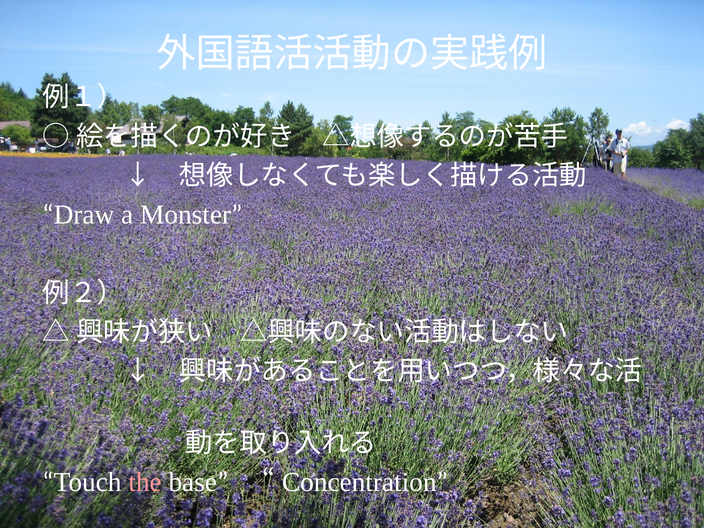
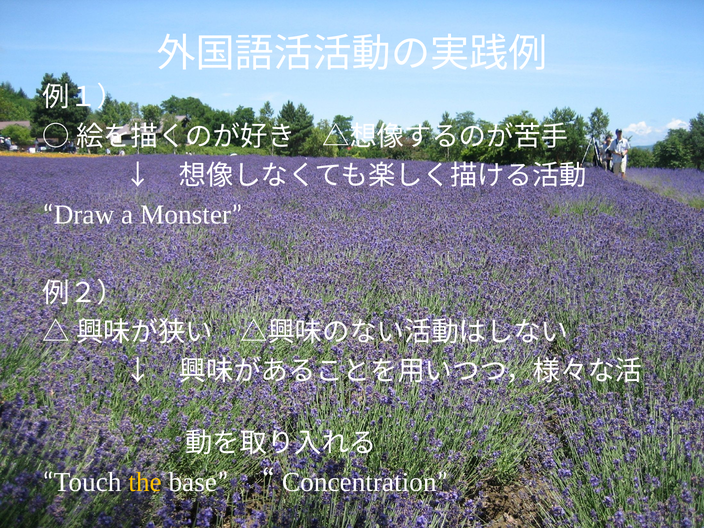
the colour: pink -> yellow (145, 482)
